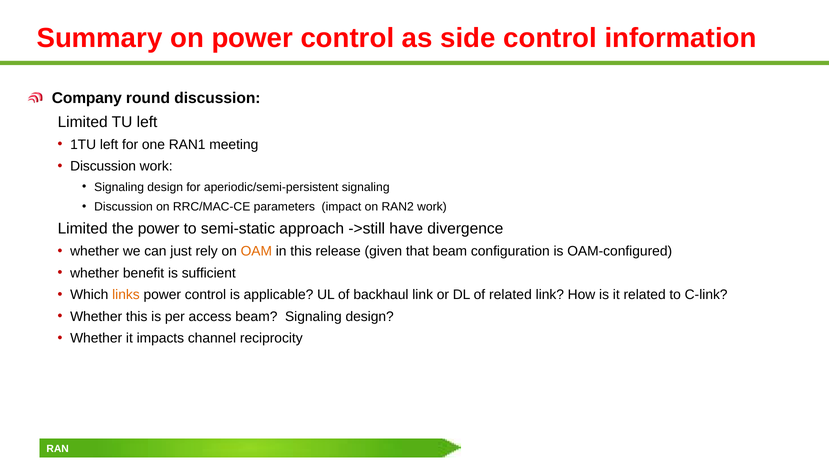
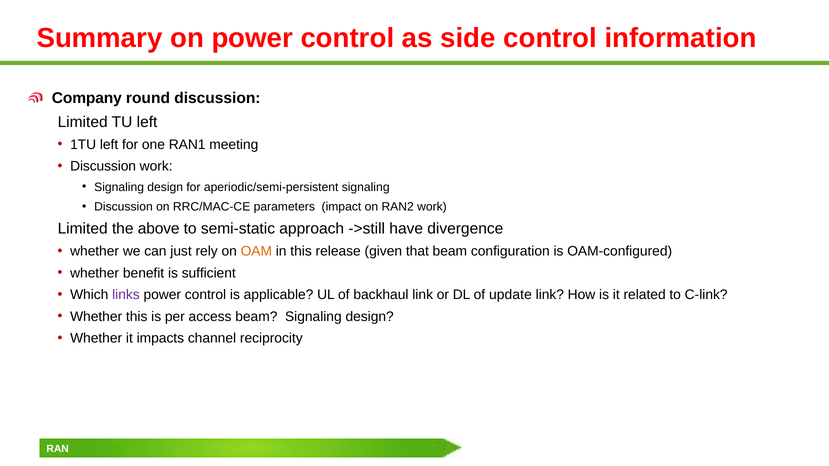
the power: power -> above (159, 229)
links colour: orange -> purple (126, 295)
of related: related -> update (510, 295)
